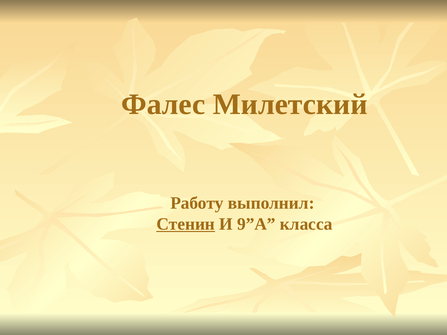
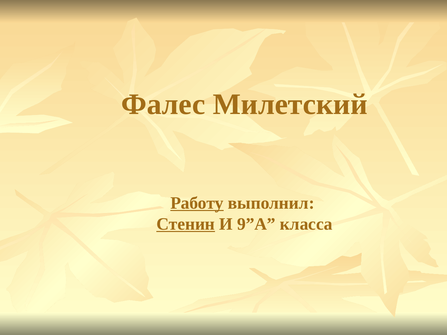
Работу underline: none -> present (197, 203)
